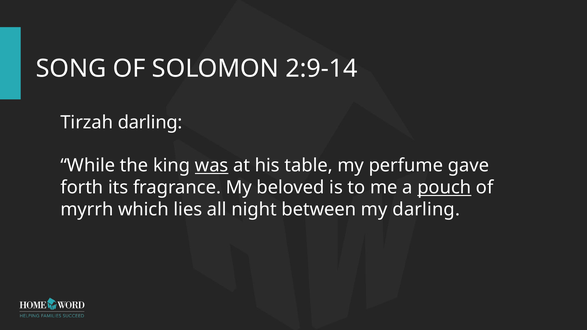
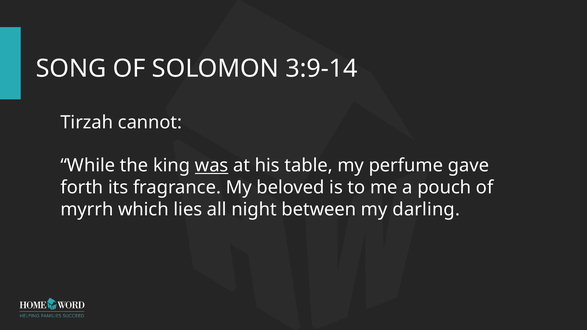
2:9-14: 2:9-14 -> 3:9-14 (321, 69)
Tirzah darling: darling -> cannot (150, 123)
pouch underline: present -> none (444, 188)
